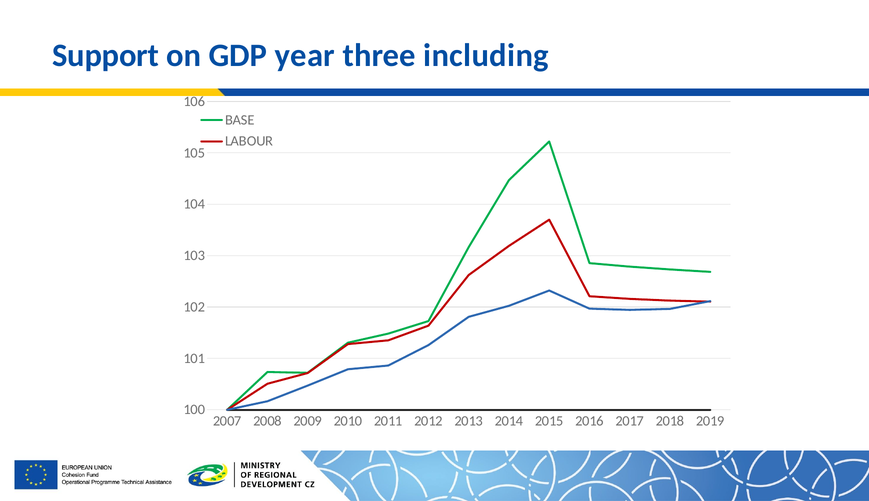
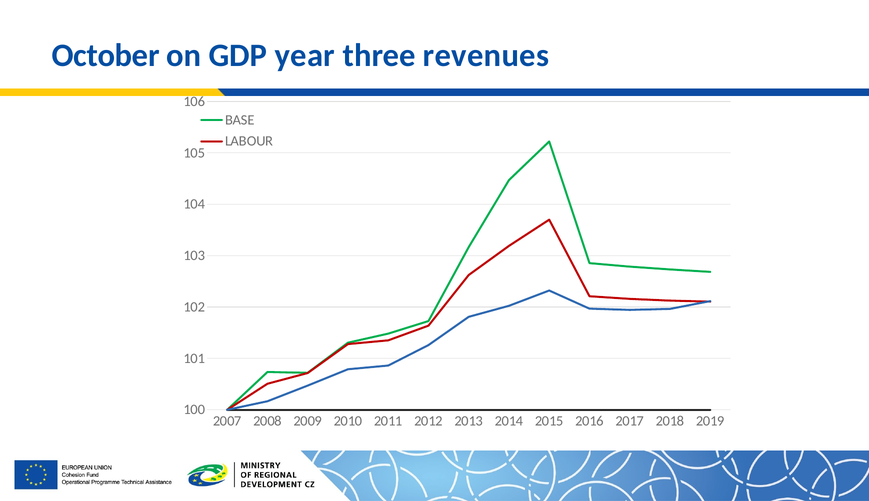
Support: Support -> October (106, 55)
including: including -> revenues (486, 55)
